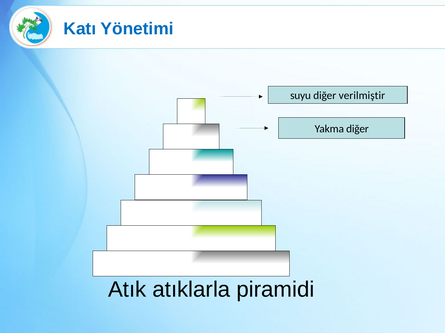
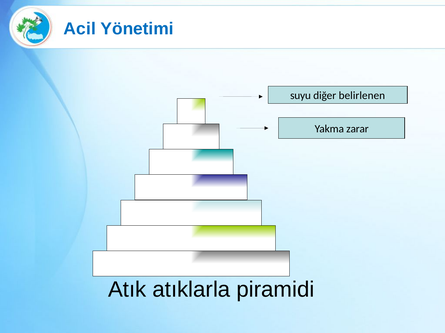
Katı: Katı -> Acil (80, 29)
verilmiştir: verilmiştir -> belirlenen (362, 96)
Yakma diğer: diğer -> zarar (357, 129)
